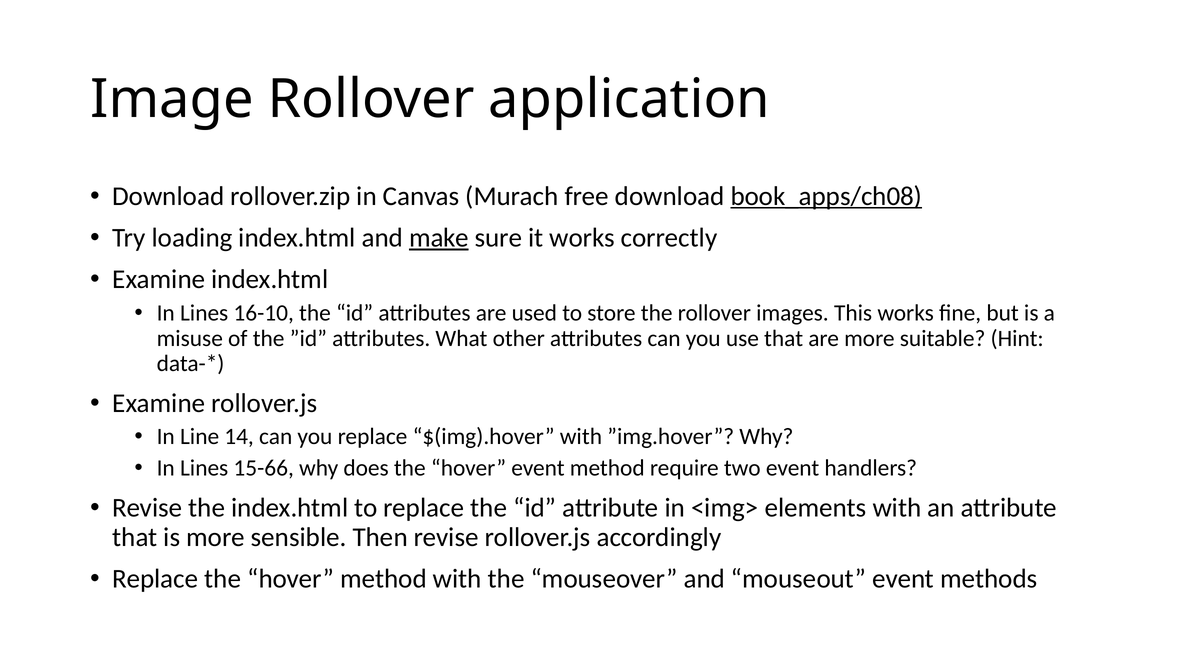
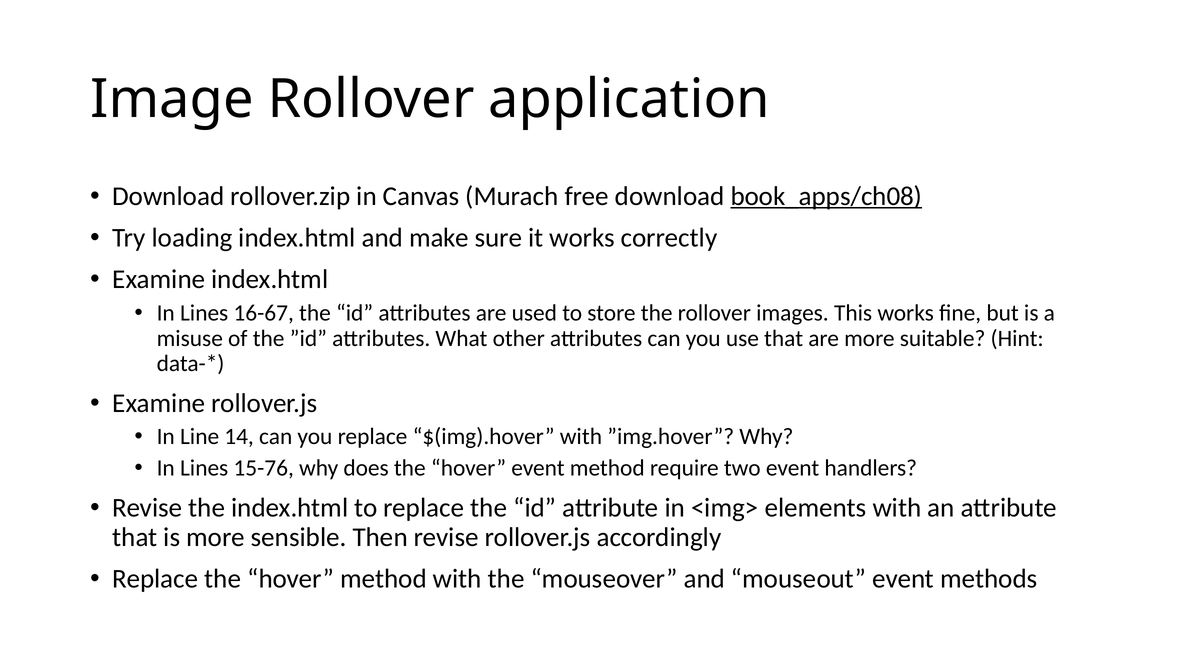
make underline: present -> none (439, 238)
16-10: 16-10 -> 16-67 (264, 313)
15-66: 15-66 -> 15-76 (264, 468)
